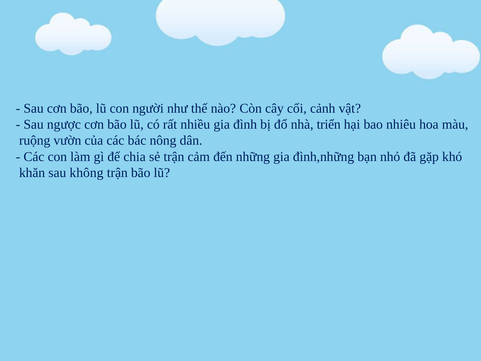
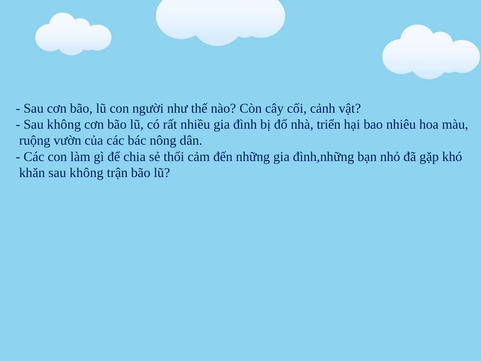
ngược: ngược -> không (64, 124)
sẻ trận: trận -> thổi (174, 156)
